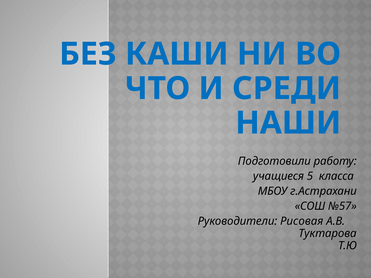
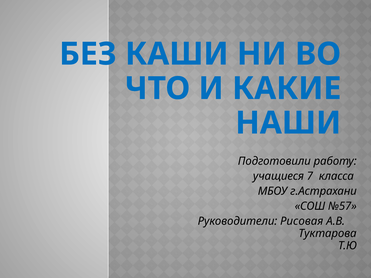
СРЕДИ: СРЕДИ -> КАКИЕ (287, 89)
5: 5 -> 7 (310, 176)
